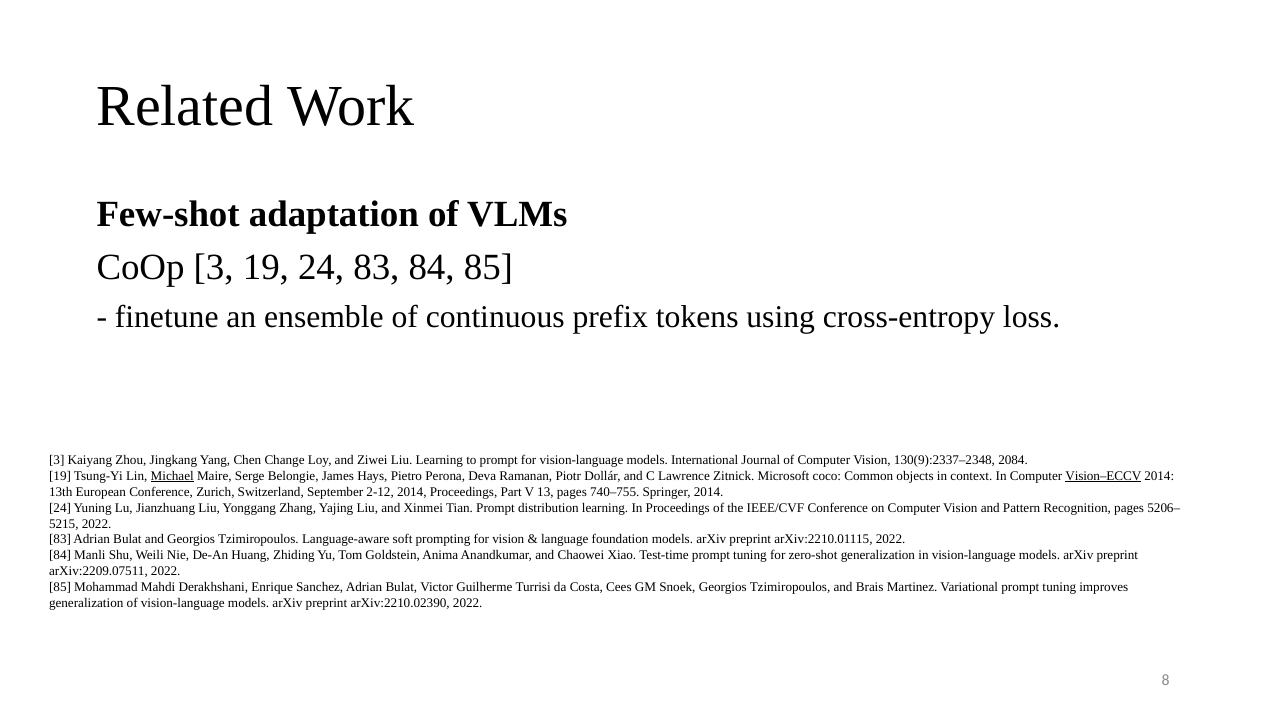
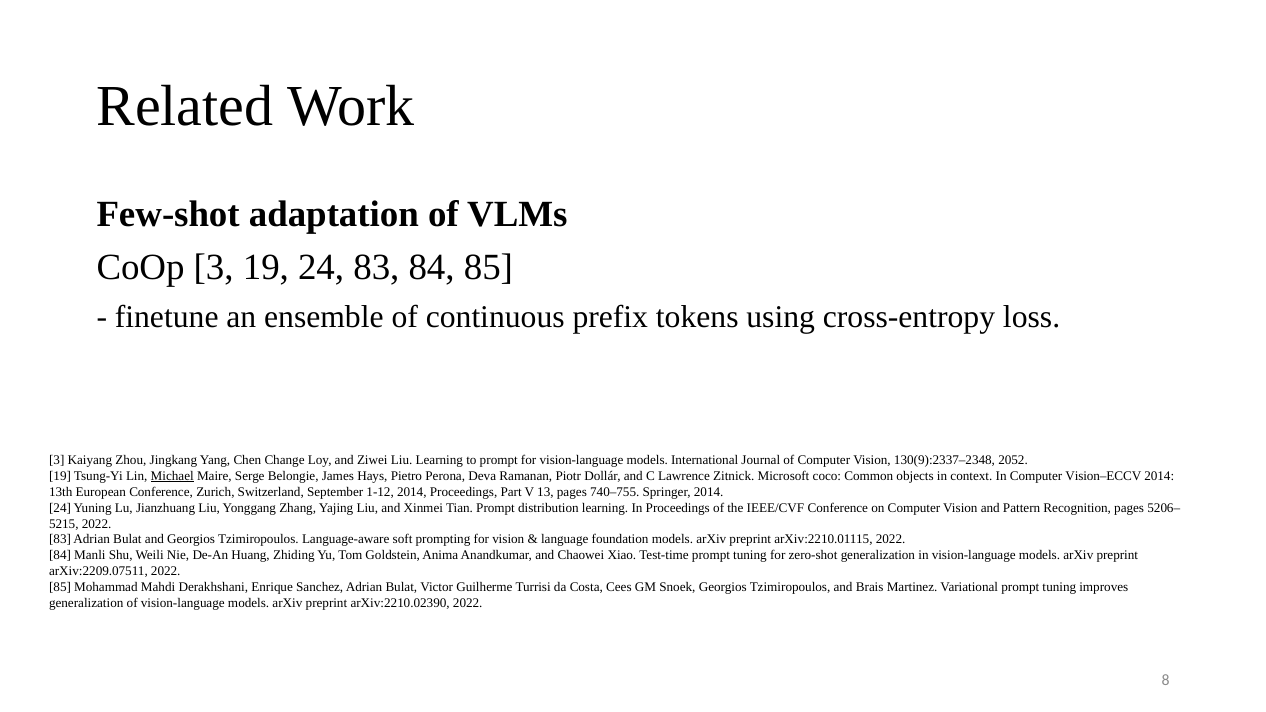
2084: 2084 -> 2052 (1013, 460)
Vision–ECCV underline: present -> none (1103, 476)
2-12: 2-12 -> 1-12 (380, 492)
